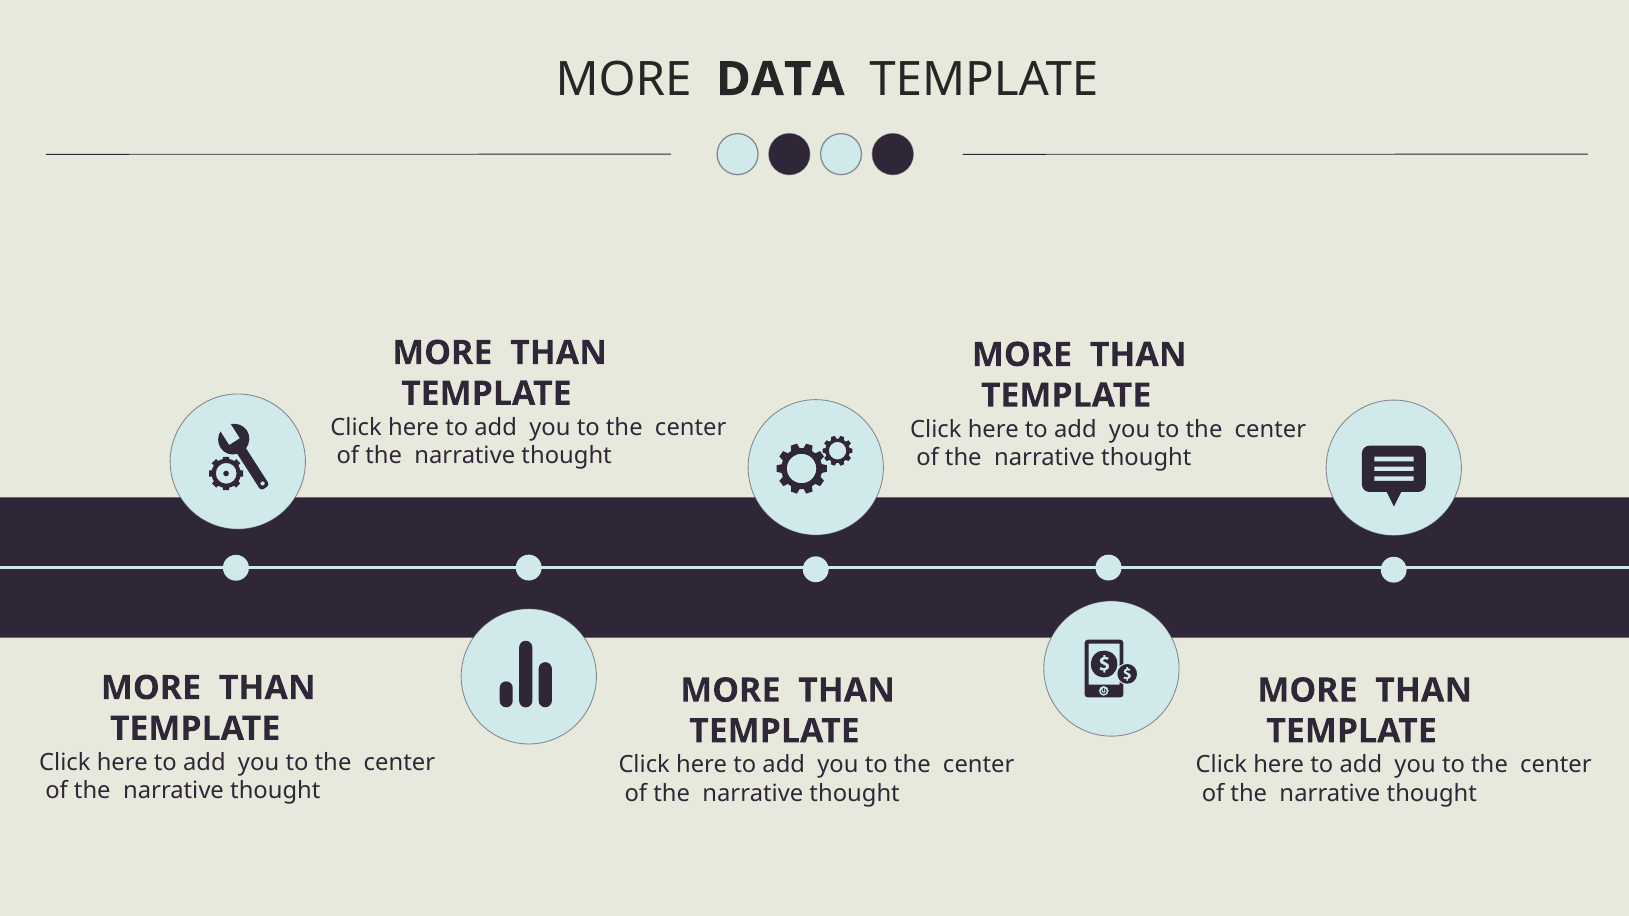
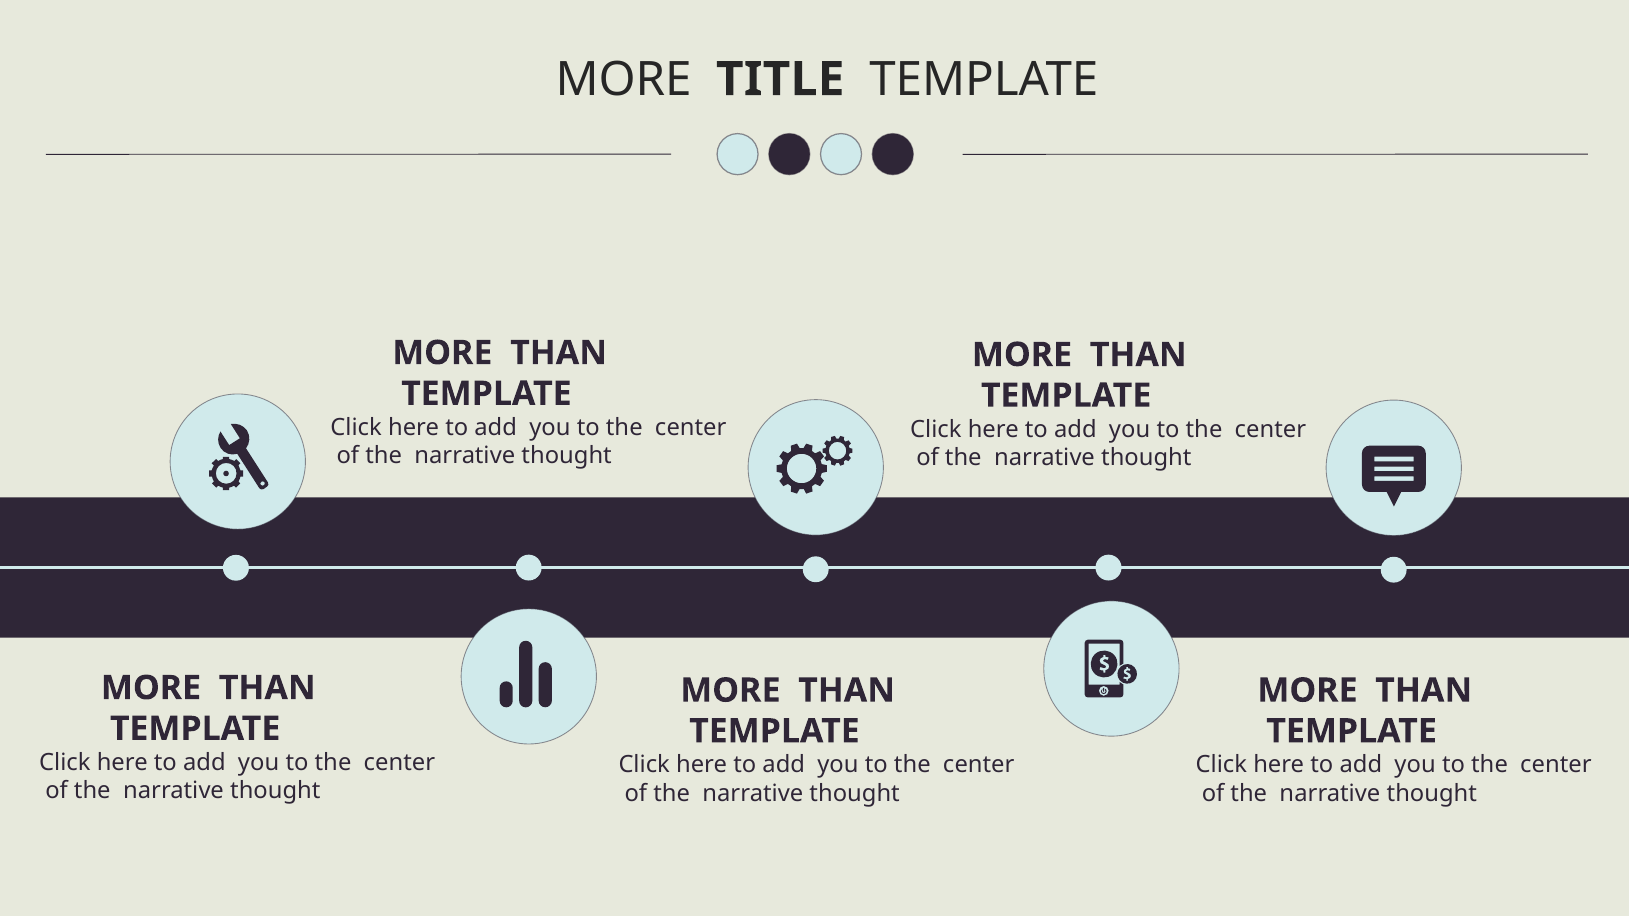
DATA: DATA -> TITLE (780, 79)
